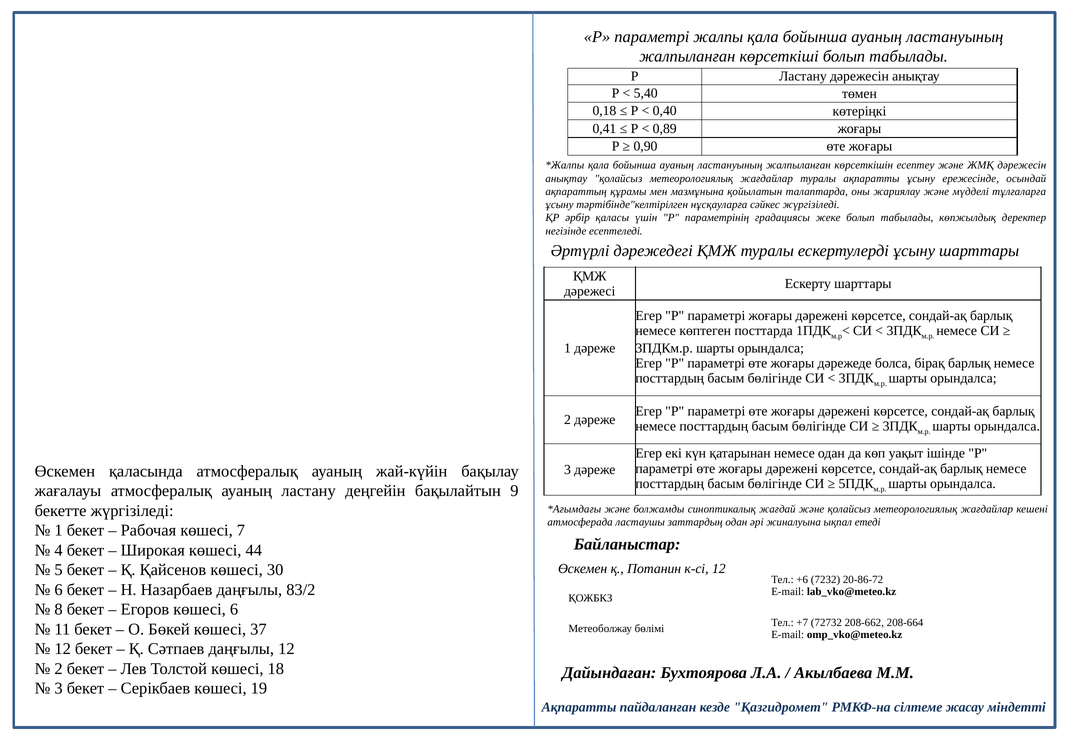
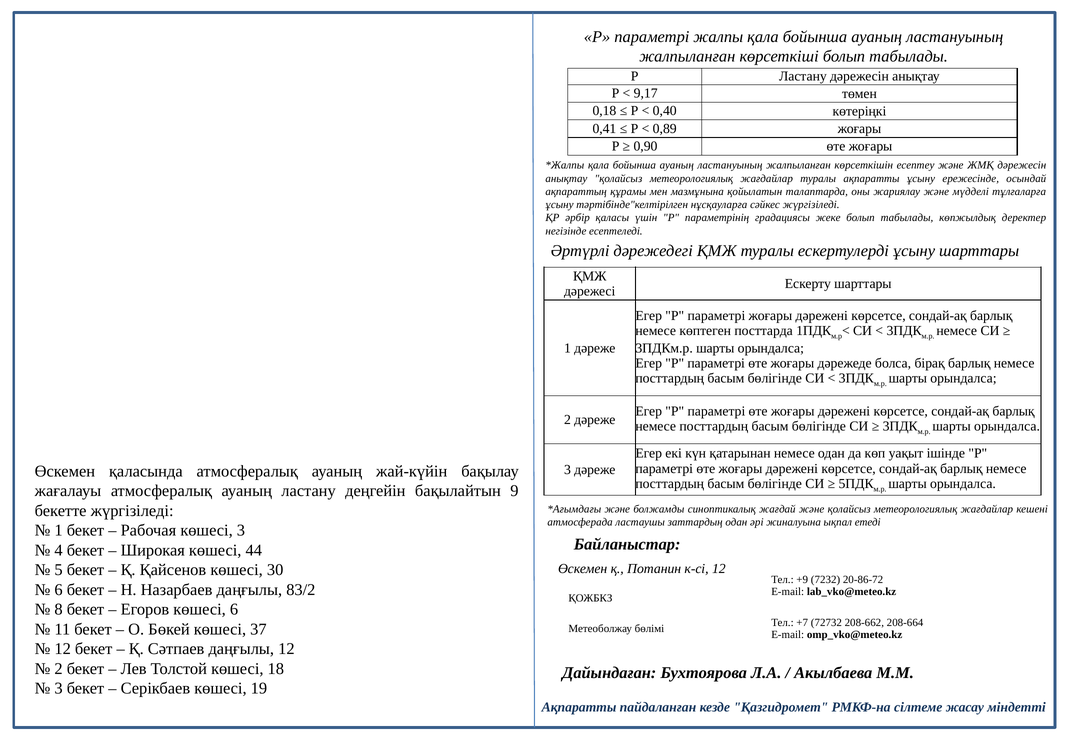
5,40: 5,40 -> 9,17 (646, 93)
көшесі 7: 7 -> 3 (241, 531)
+6: +6 -> +9 (802, 580)
